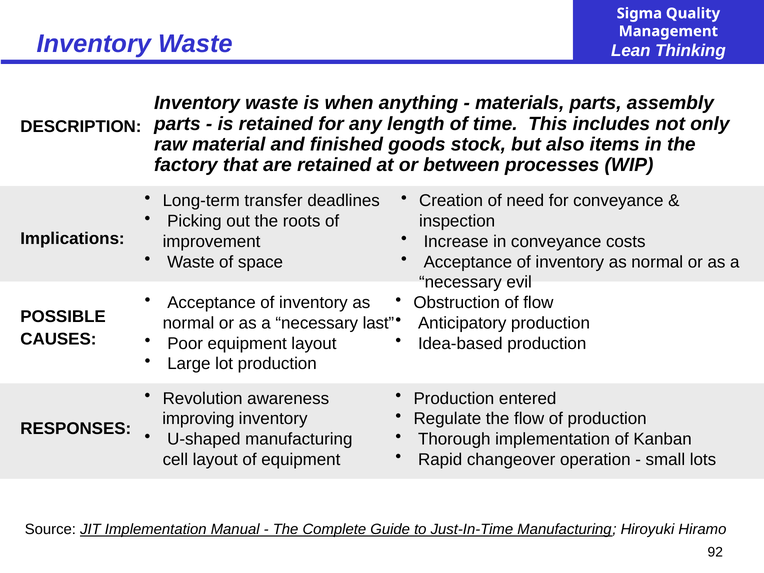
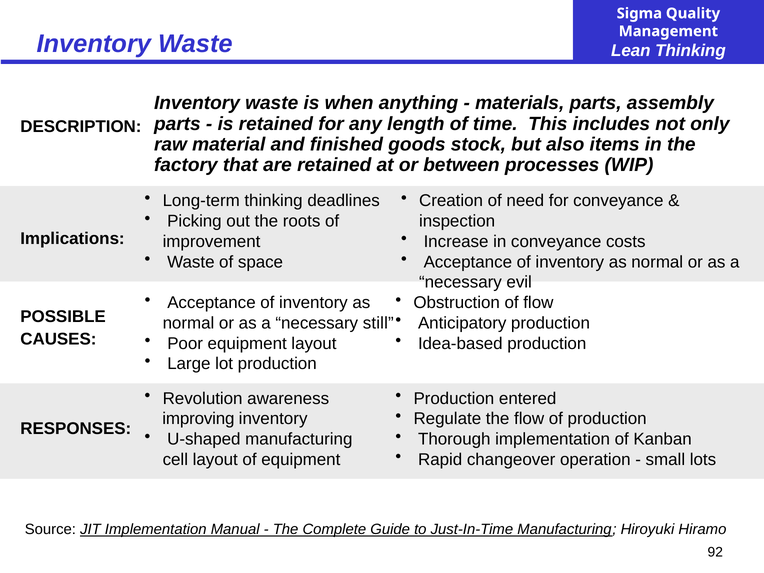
Long-term transfer: transfer -> thinking (274, 201)
last: last -> still (378, 323)
